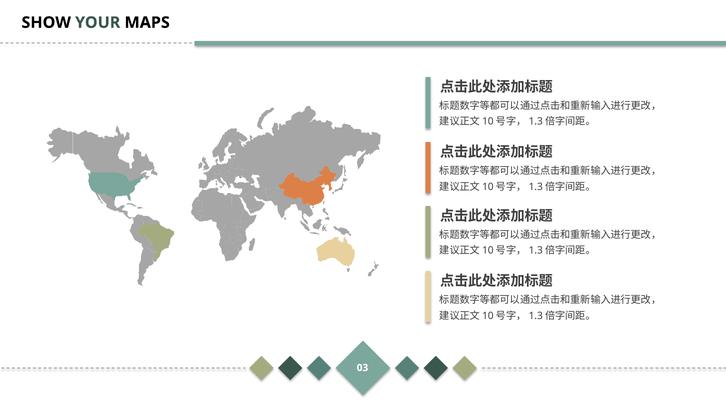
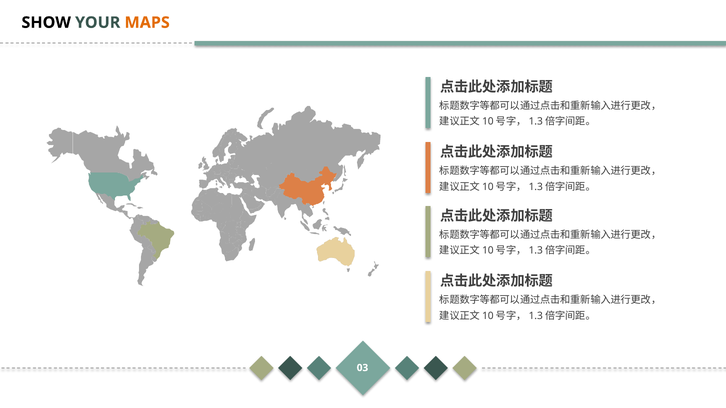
MAPS colour: black -> orange (147, 23)
